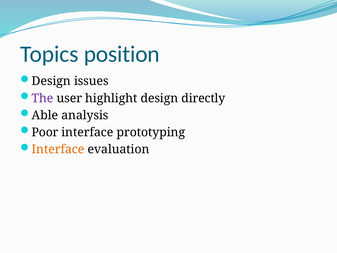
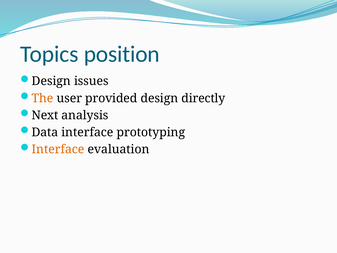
The colour: purple -> orange (43, 98)
highlight: highlight -> provided (111, 98)
Able: Able -> Next (45, 115)
Poor: Poor -> Data (45, 132)
